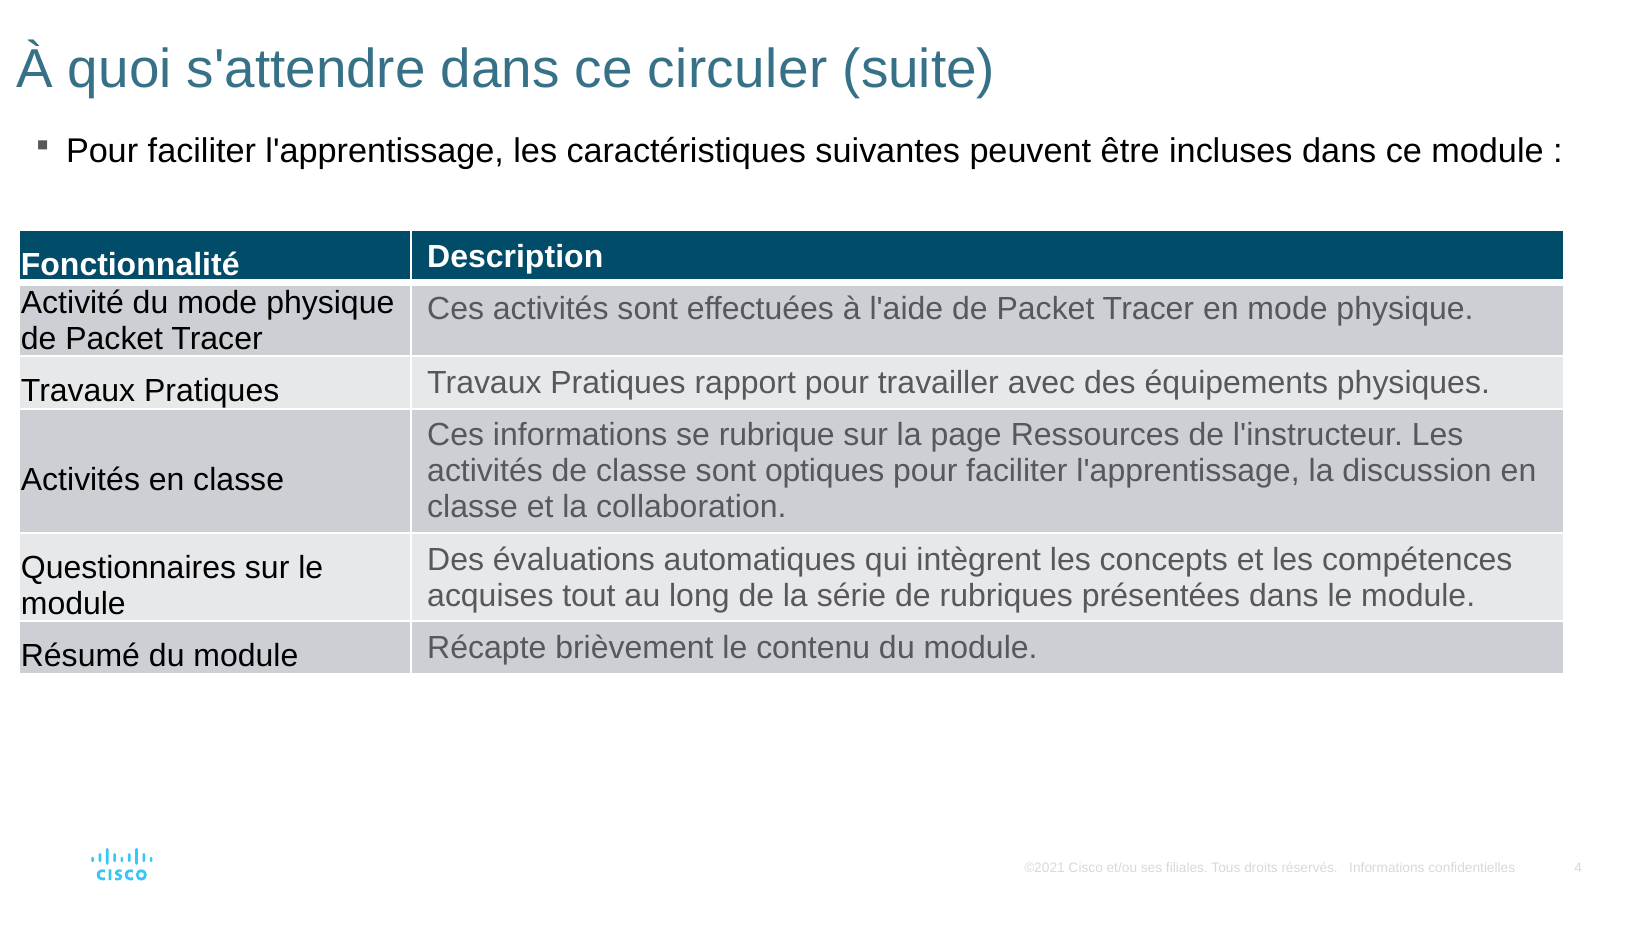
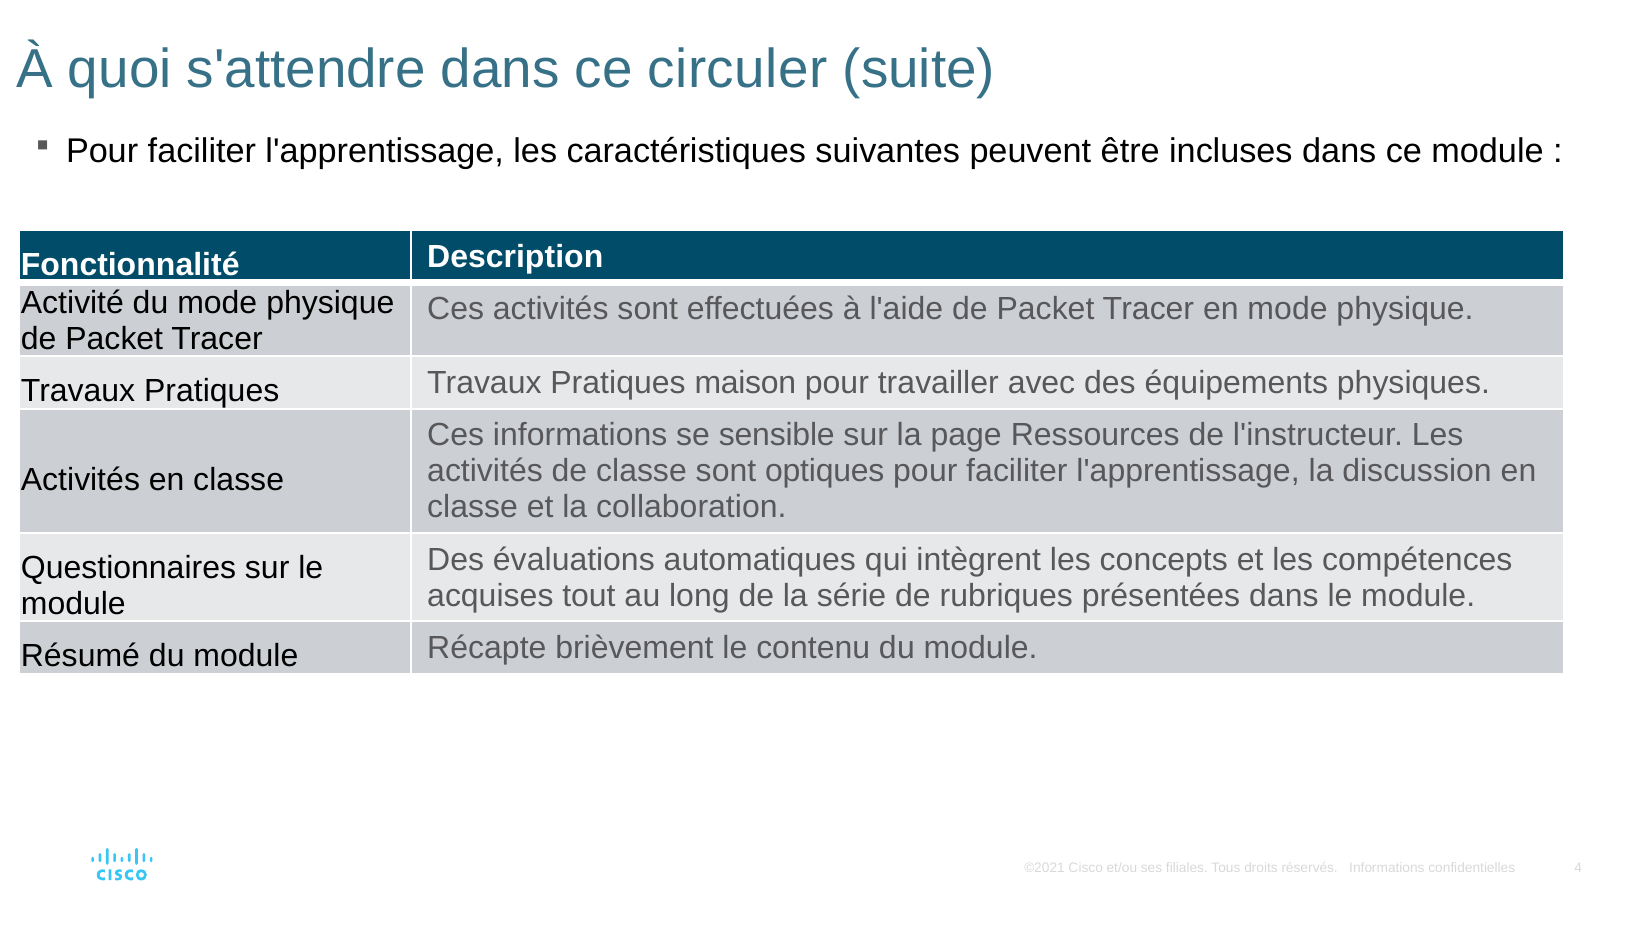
rapport: rapport -> maison (745, 383)
rubrique: rubrique -> sensible (777, 435)
